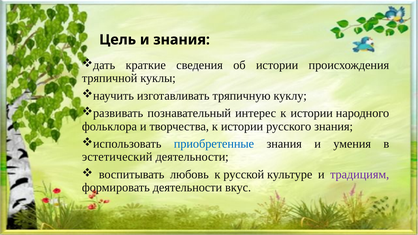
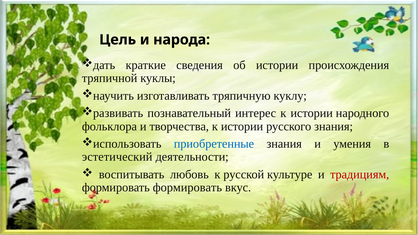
и знания: знания -> народа (182, 40)
традициям colour: purple -> red (360, 175)
формировать деятельности: деятельности -> формировать (187, 188)
